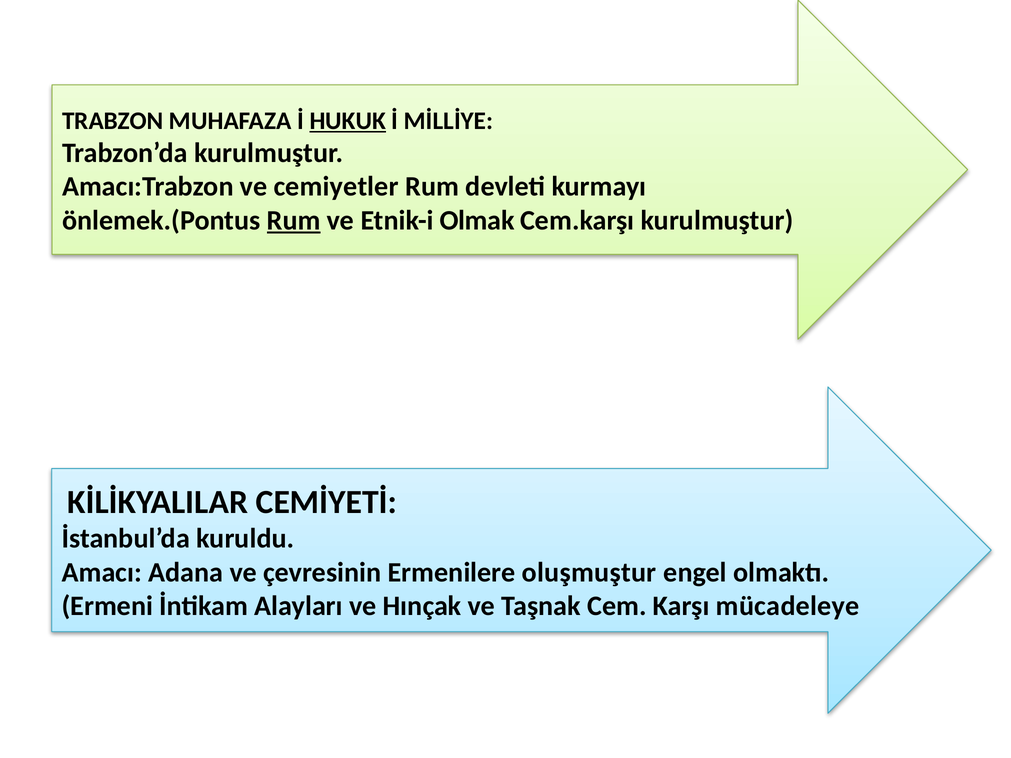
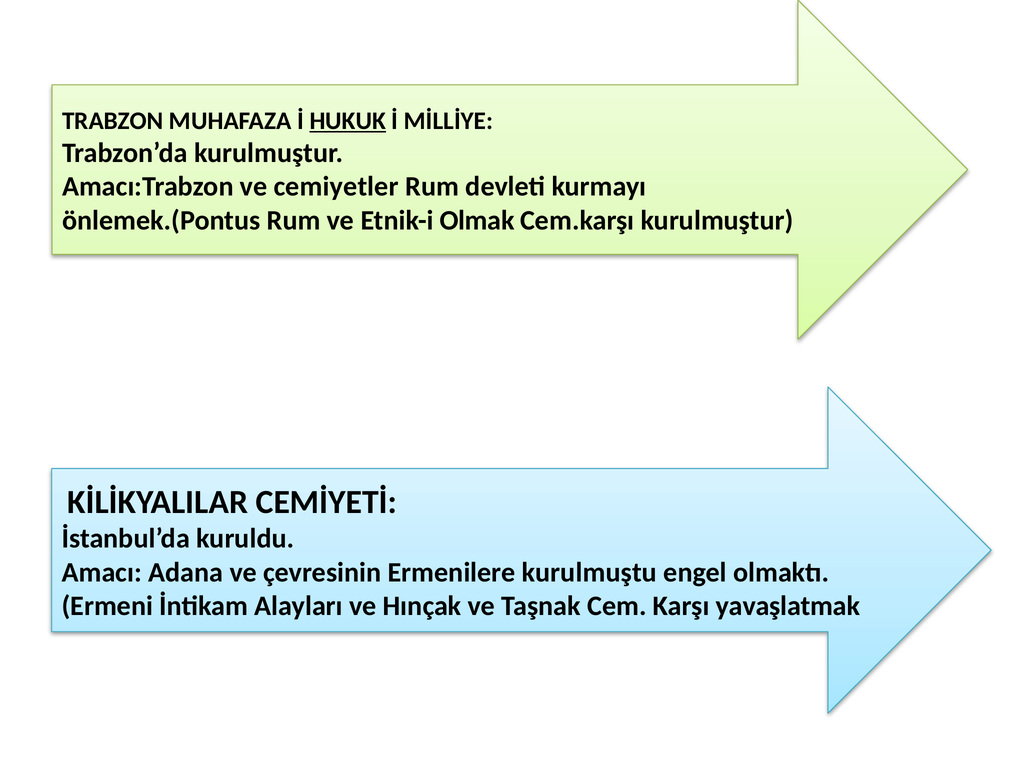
Rum underline: present -> none (294, 220)
oluşmuştur: oluşmuştur -> kurulmuştu (589, 572)
mücadeleye: mücadeleye -> yavaşlatmak (788, 606)
